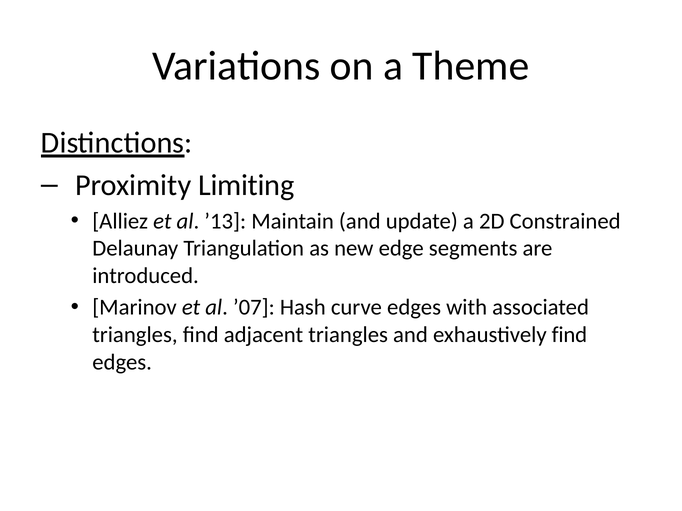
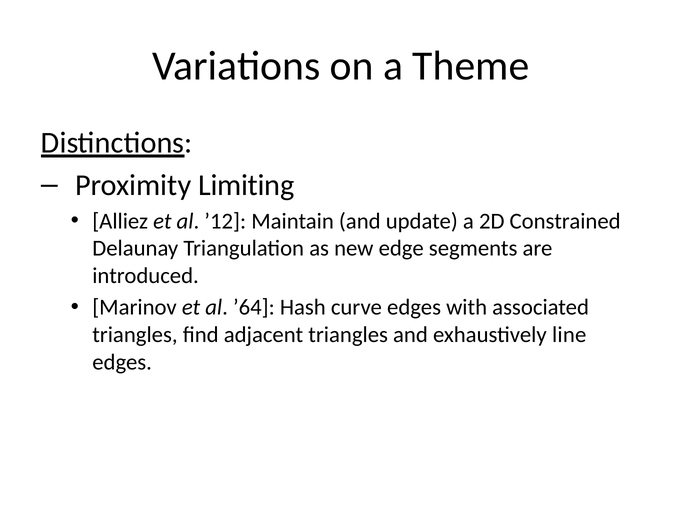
’13: ’13 -> ’12 (225, 221)
’07: ’07 -> ’64 (254, 308)
exhaustively find: find -> line (569, 335)
